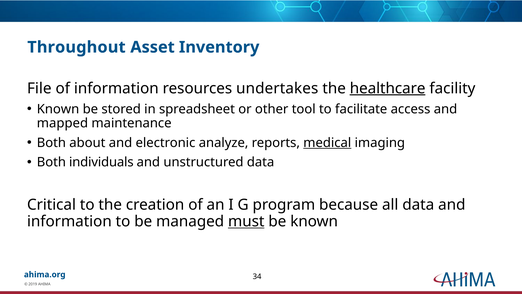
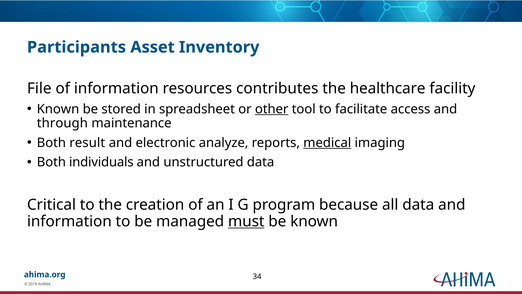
Throughout: Throughout -> Participants (77, 47)
undertakes: undertakes -> contributes (277, 88)
healthcare underline: present -> none (388, 88)
other underline: none -> present (272, 109)
mapped: mapped -> through (62, 123)
about: about -> result (87, 143)
